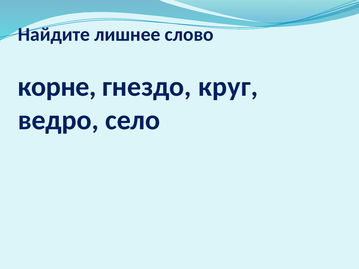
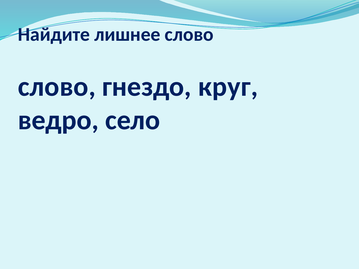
корне: корне -> слово (57, 87)
